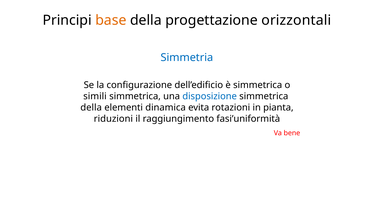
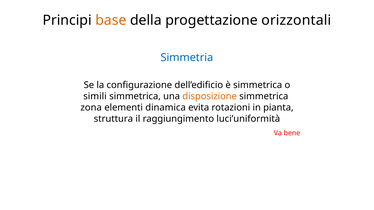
disposizione colour: blue -> orange (210, 96)
della: della -> zona (91, 108)
riduzioni: riduzioni -> struttura (113, 119)
fasi’uniformità: fasi’uniformità -> luci’uniformità (248, 119)
